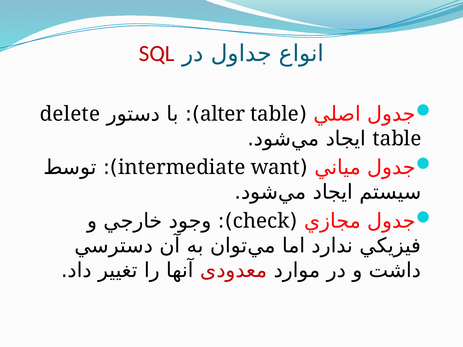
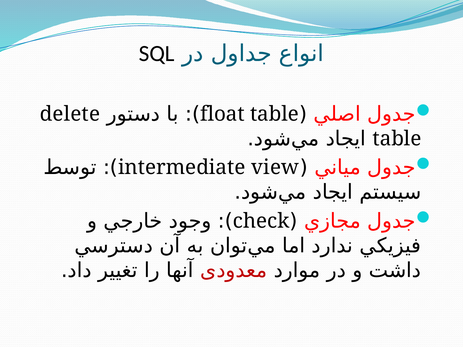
SQL colour: red -> black (157, 53)
alter: alter -> float (223, 114)
want: want -> view (275, 168)
